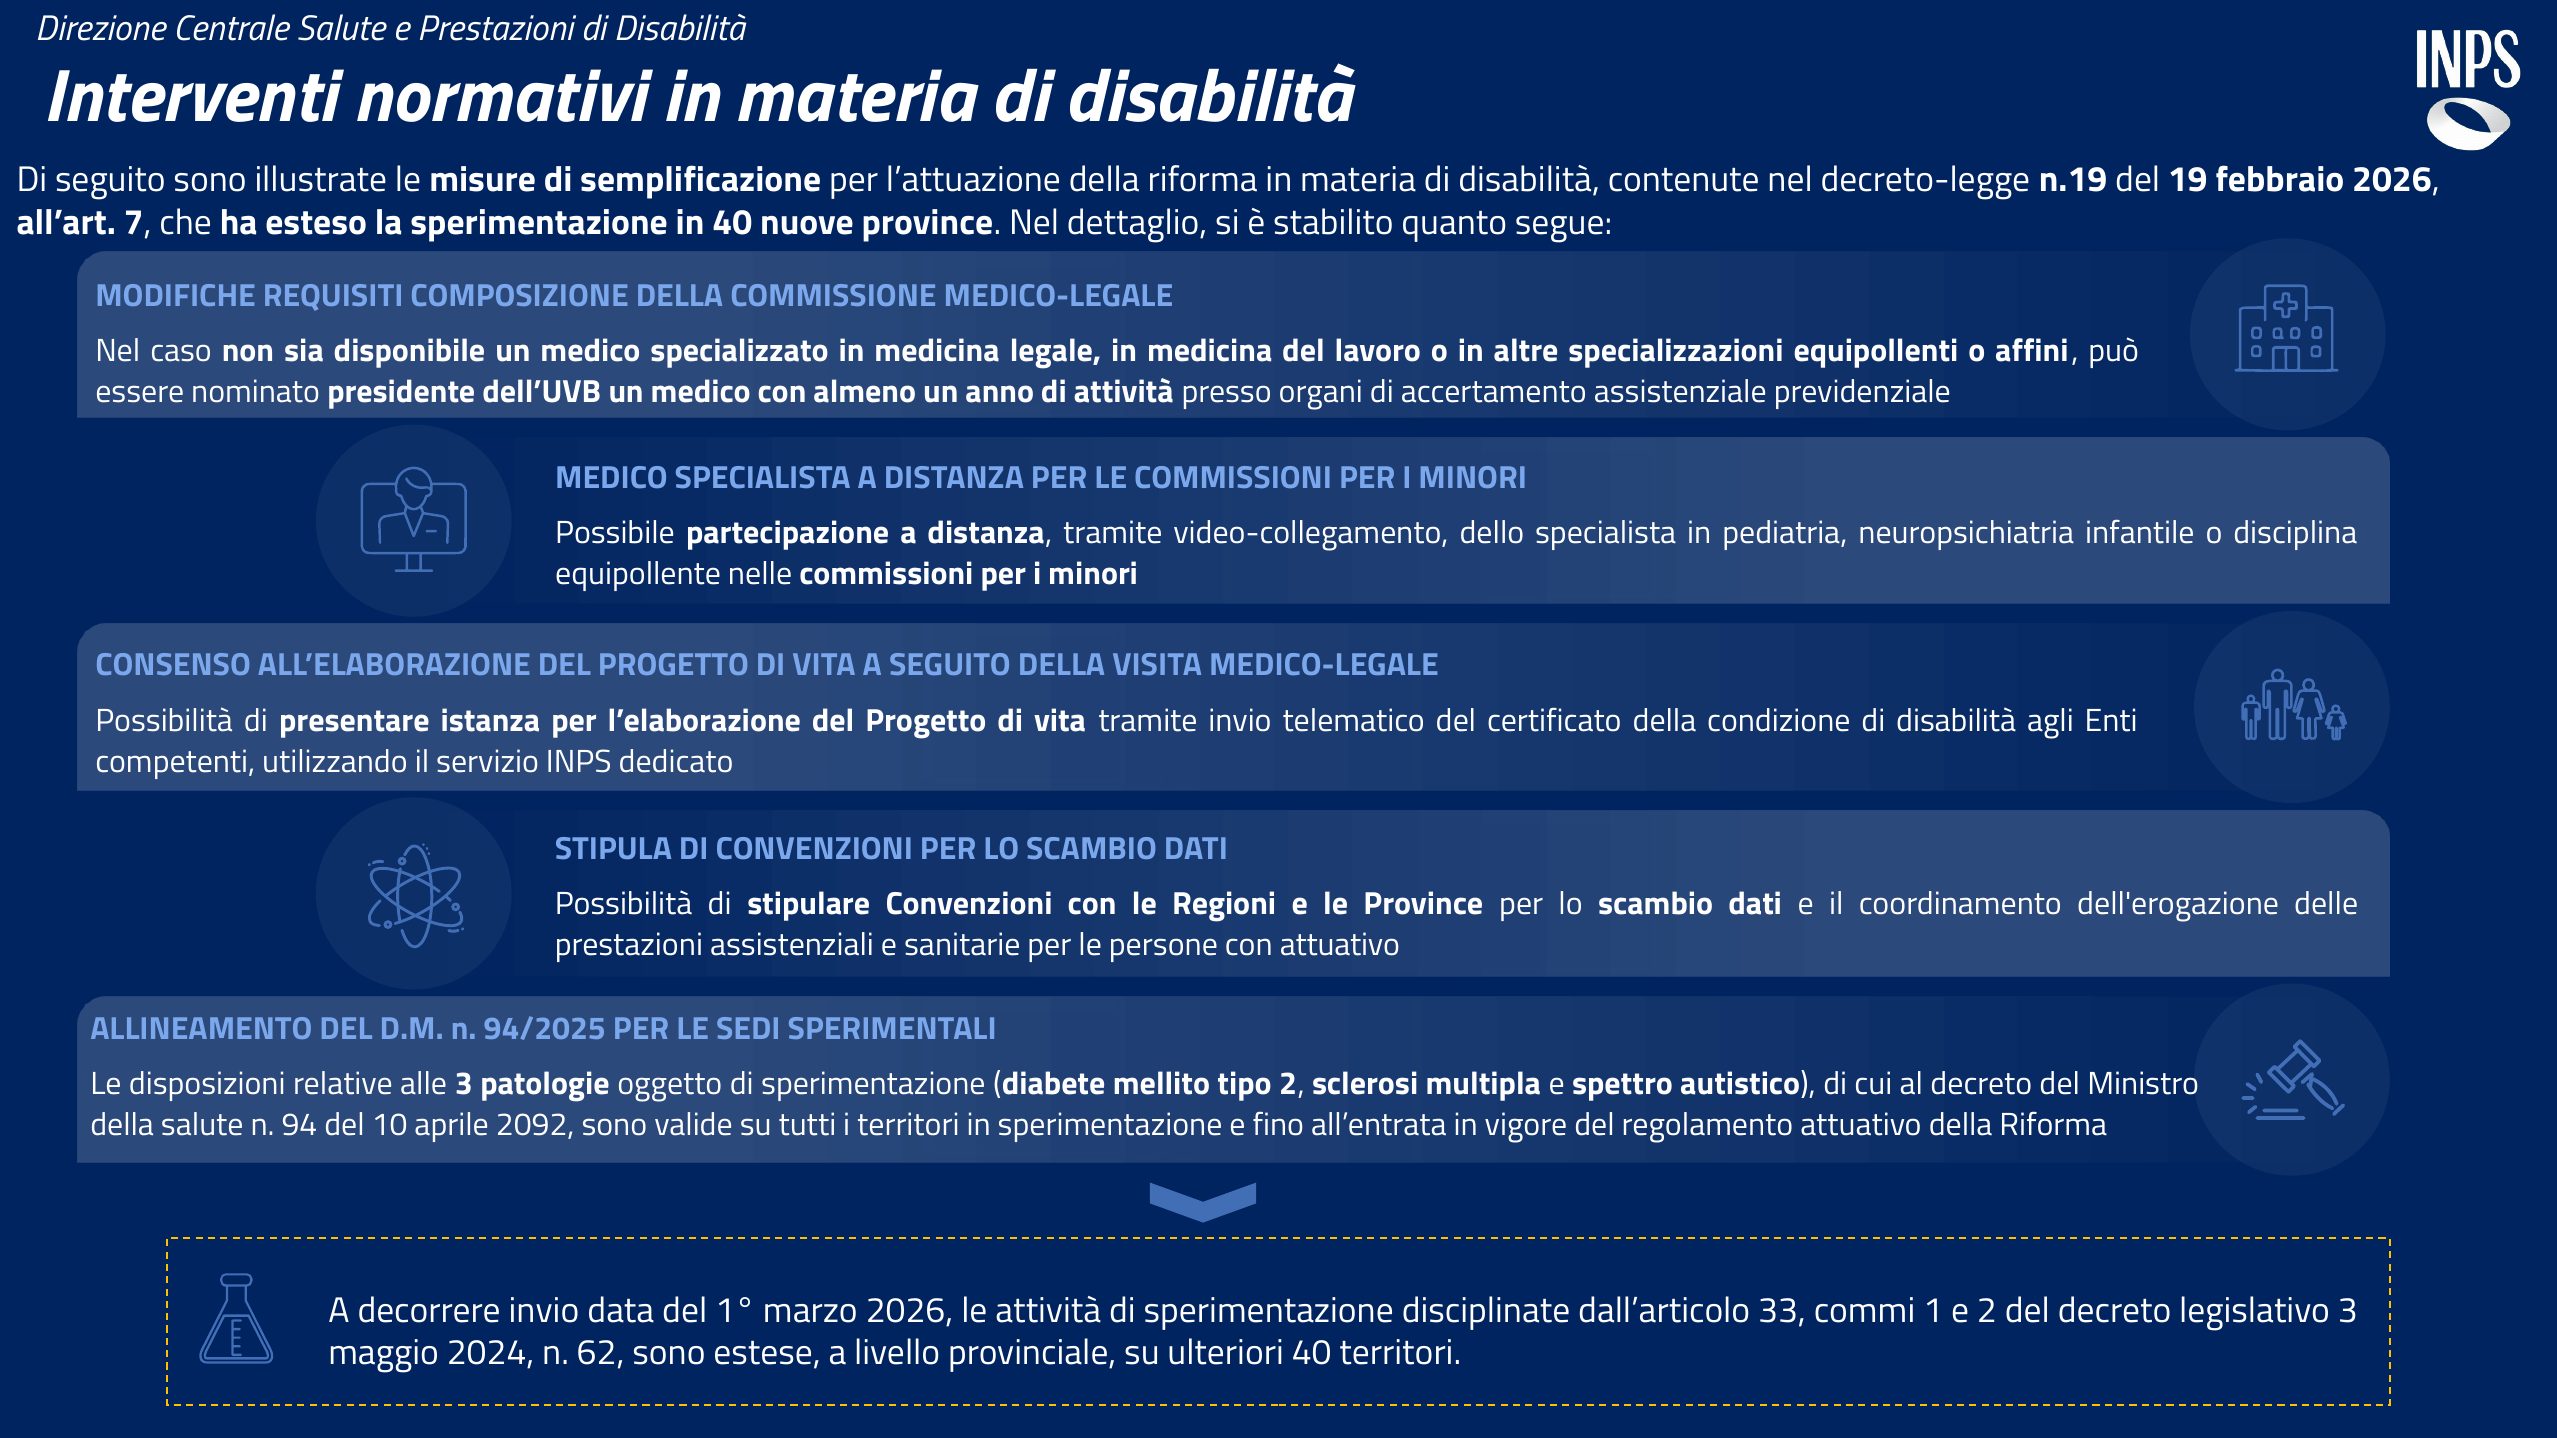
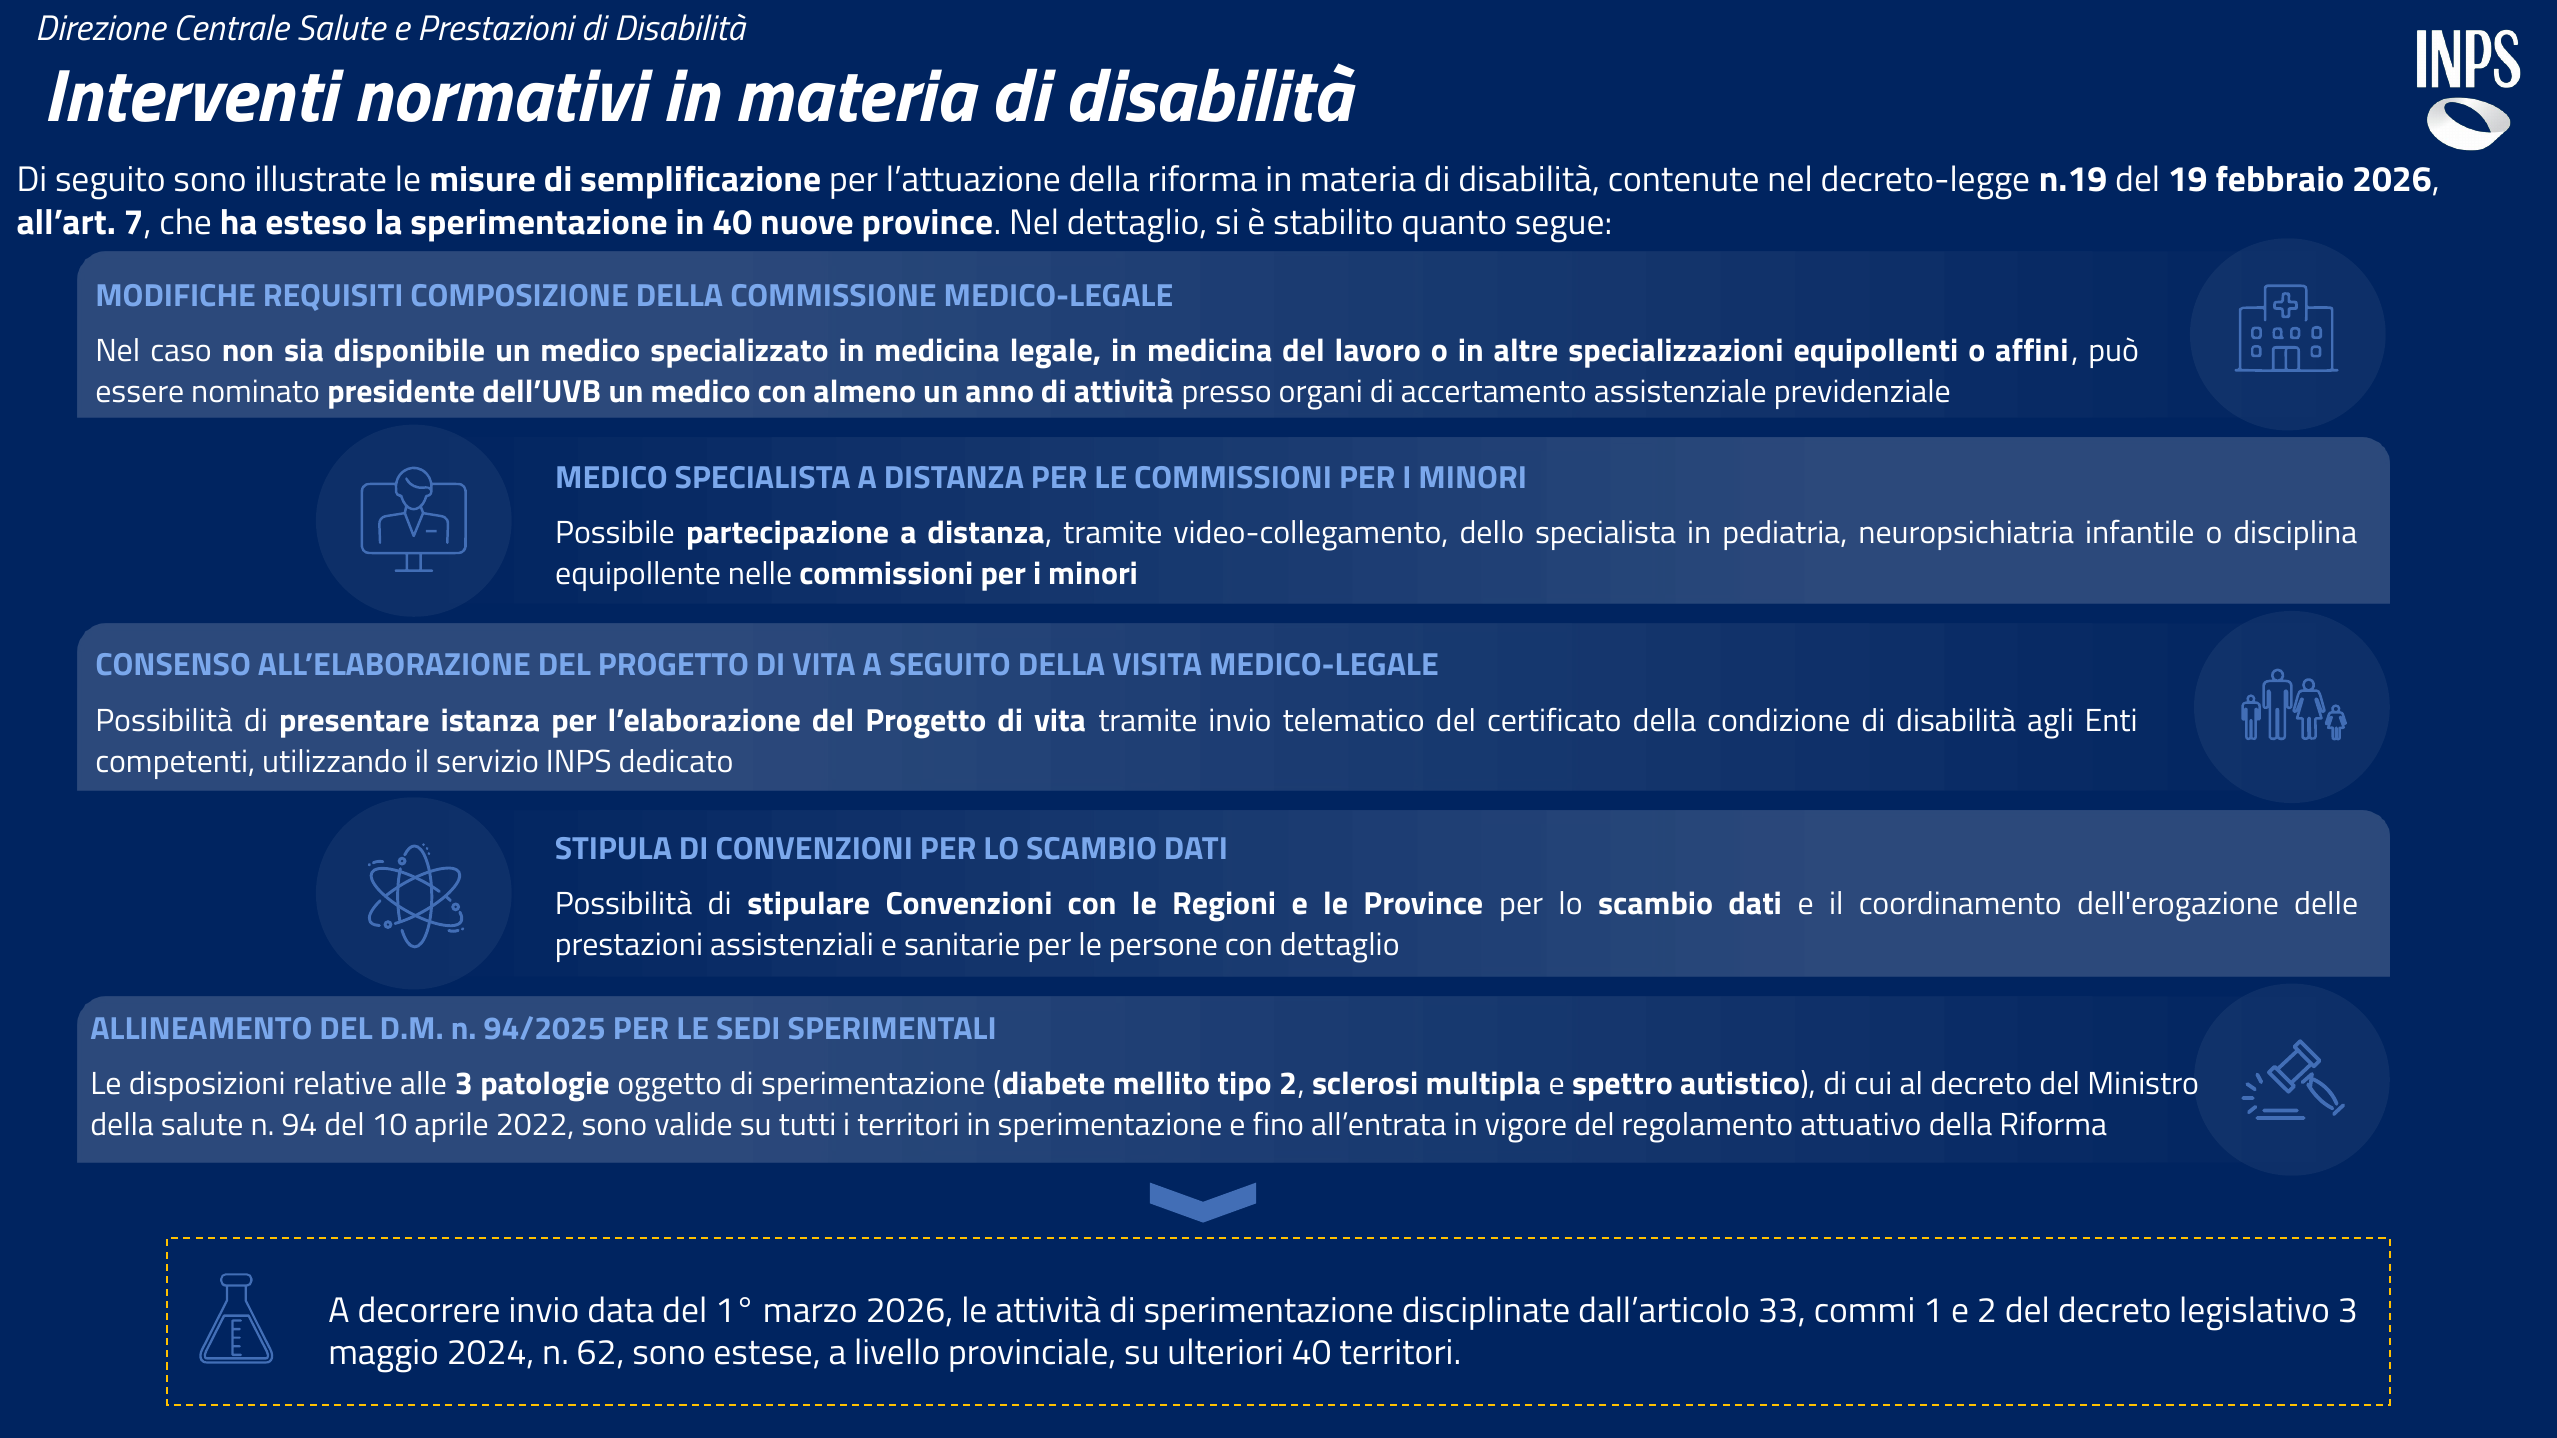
con attuativo: attuativo -> dettaglio (1340, 945)
2092: 2092 -> 2022 (535, 1125)
